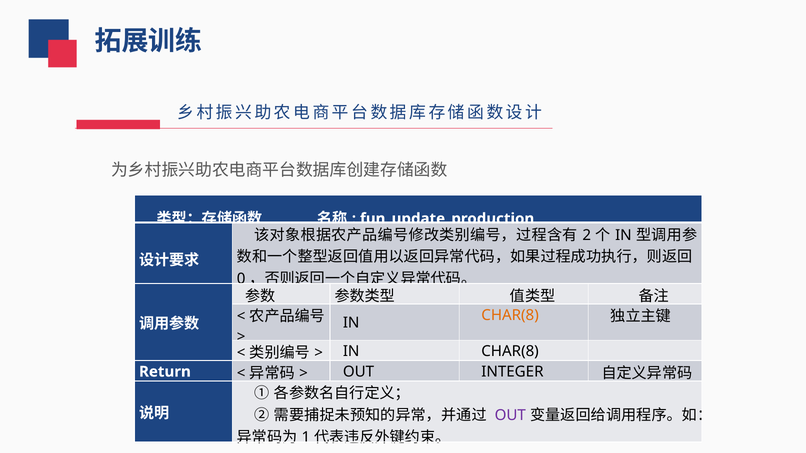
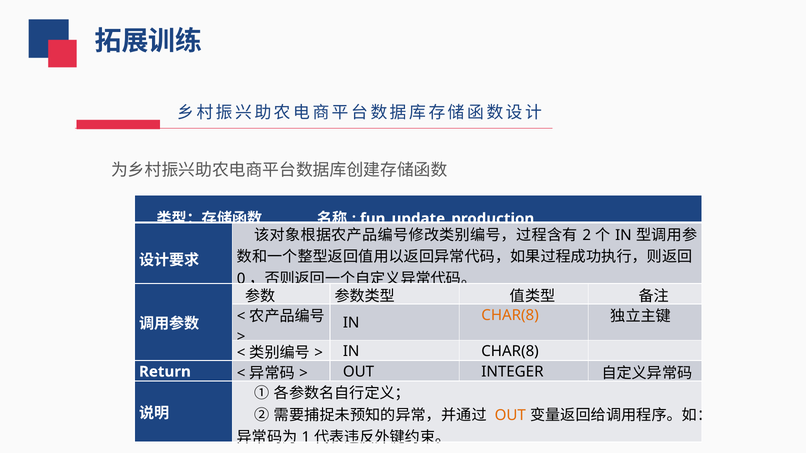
OUT colour: purple -> orange (510, 416)
